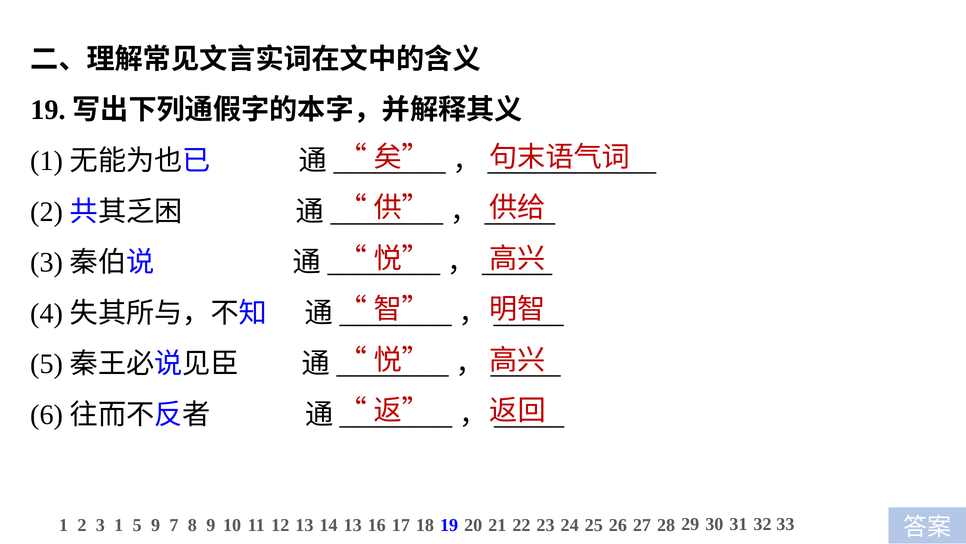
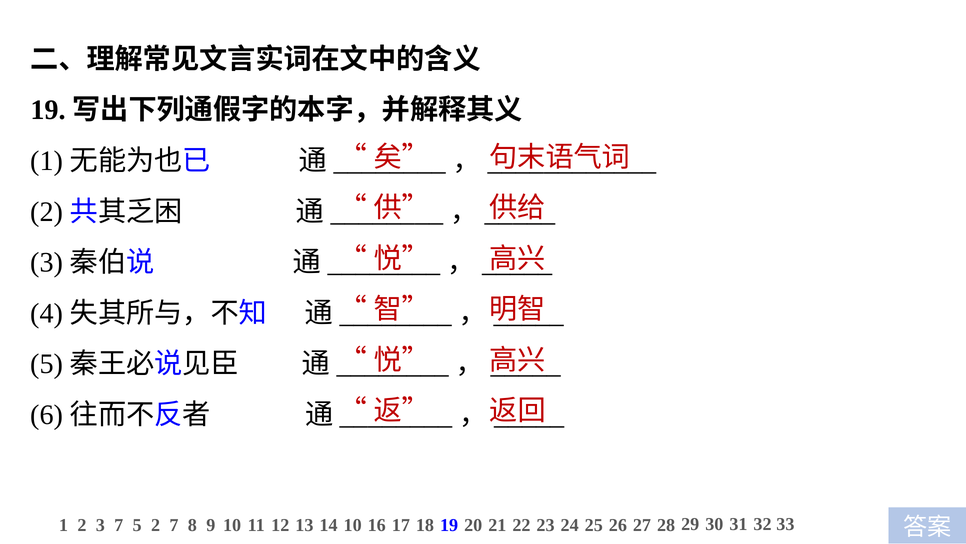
3 1: 1 -> 7 (119, 525)
5 9: 9 -> 2 (156, 525)
14 13: 13 -> 10 (353, 525)
